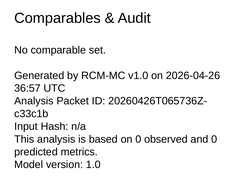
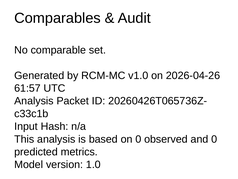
36:57: 36:57 -> 61:57 (27, 88)
